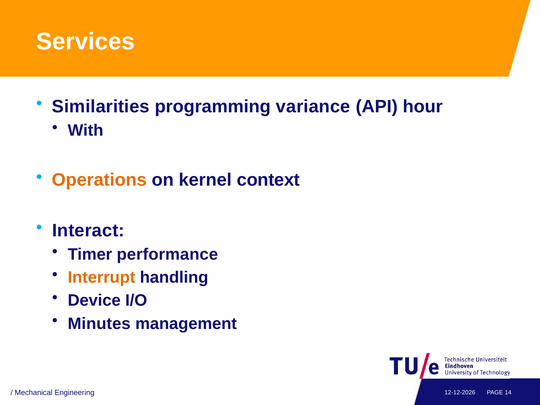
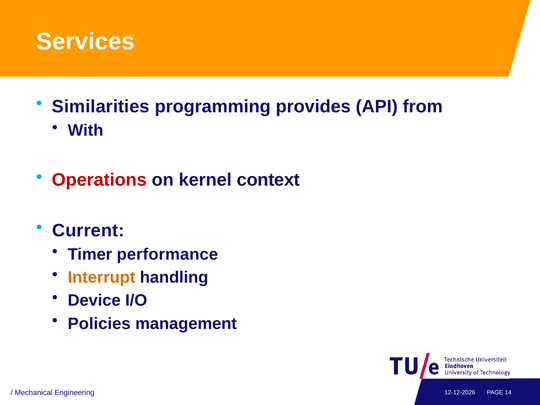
variance: variance -> provides (313, 107)
hour: hour -> from (423, 107)
Operations colour: orange -> red (99, 180)
Interact: Interact -> Current (88, 230)
Minutes: Minutes -> Policies (99, 324)
